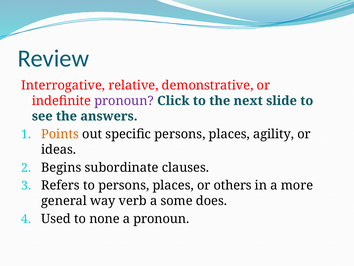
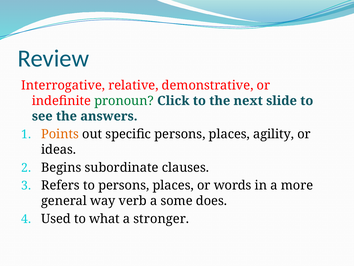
pronoun colour: purple -> green (124, 101)
others: others -> words (233, 185)
none: none -> what (104, 218)
a pronoun: pronoun -> stronger (161, 218)
